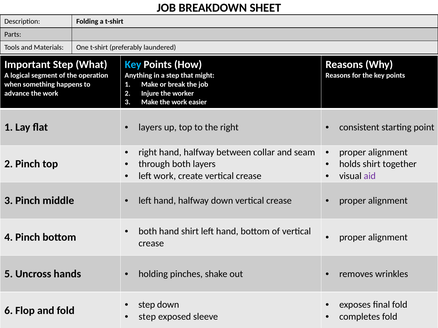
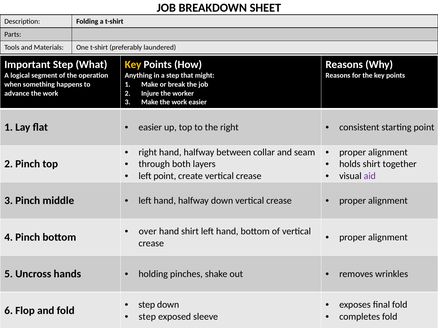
Key colour: light blue -> yellow (133, 65)
layers: layers -> easier (150, 128)
left work: work -> point (165, 176)
both: both -> over (148, 232)
